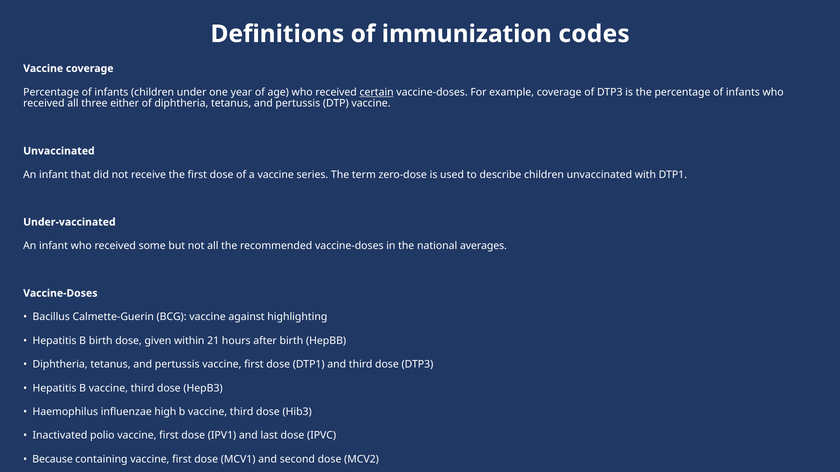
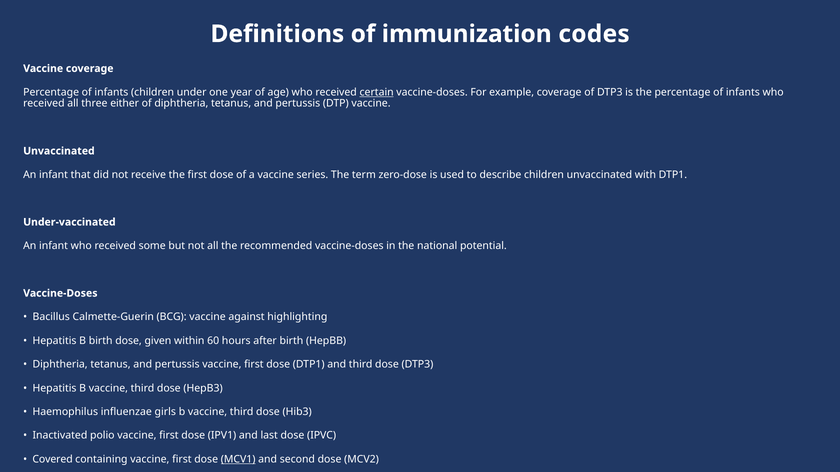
averages: averages -> potential (483, 246)
21: 21 -> 60 (213, 341)
high: high -> girls (165, 412)
Because: Because -> Covered (53, 460)
MCV1 underline: none -> present (238, 460)
